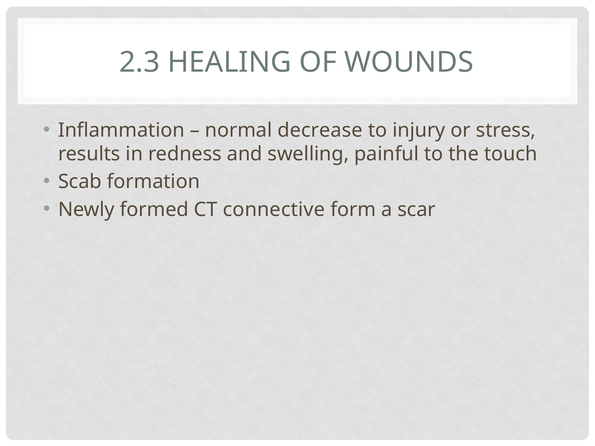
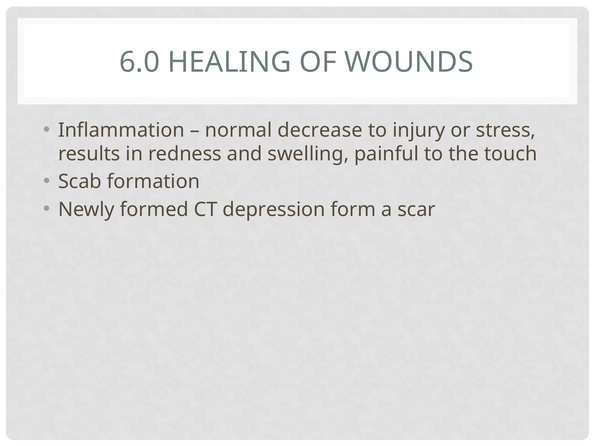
2.3: 2.3 -> 6.0 (140, 62)
connective: connective -> depression (274, 210)
